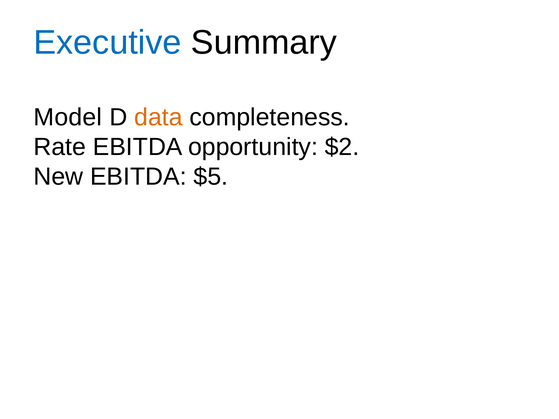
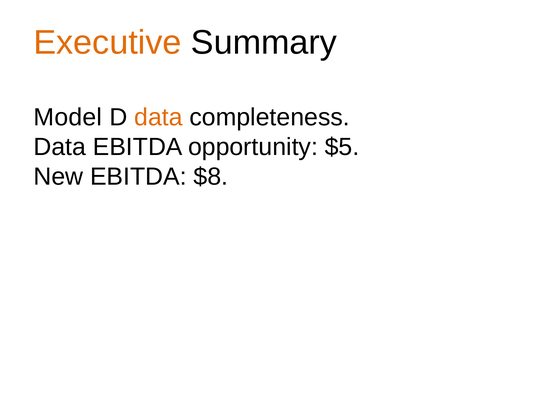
Executive colour: blue -> orange (107, 42)
Rate: Rate -> Data (60, 147)
$2: $2 -> $5 (342, 147)
$5: $5 -> $8 (211, 177)
